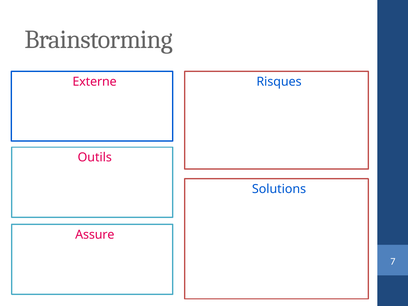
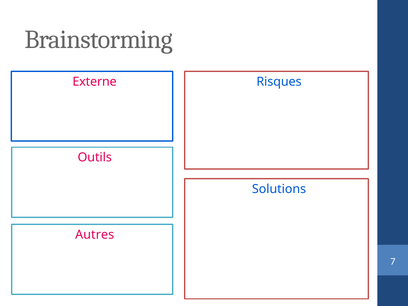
Assure: Assure -> Autres (95, 235)
